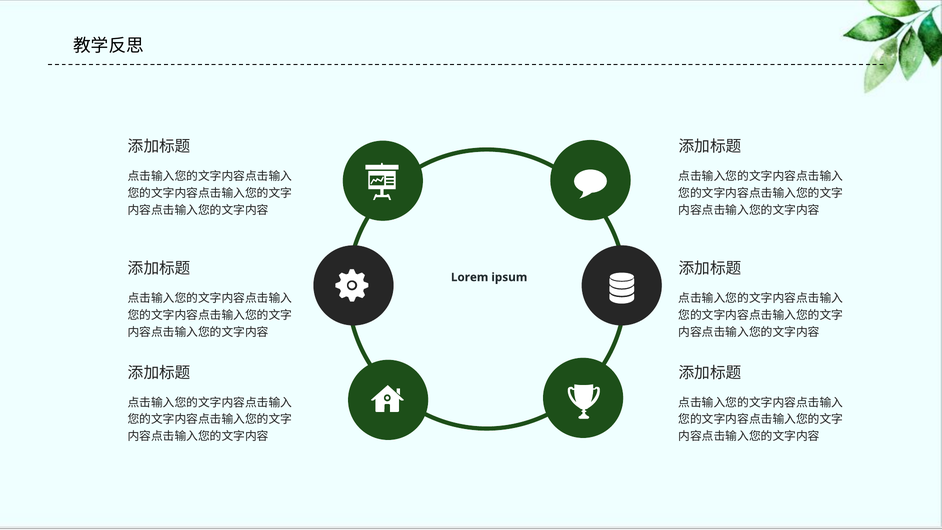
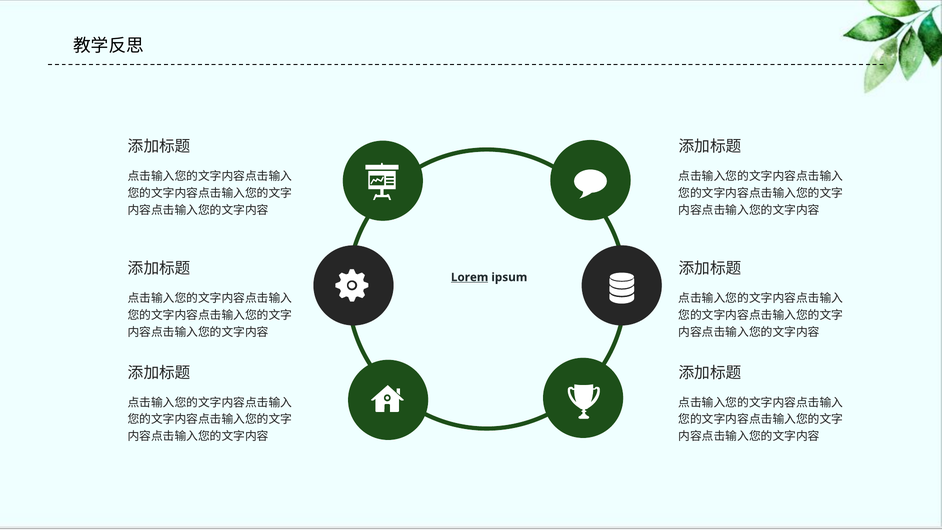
Lorem underline: none -> present (470, 277)
